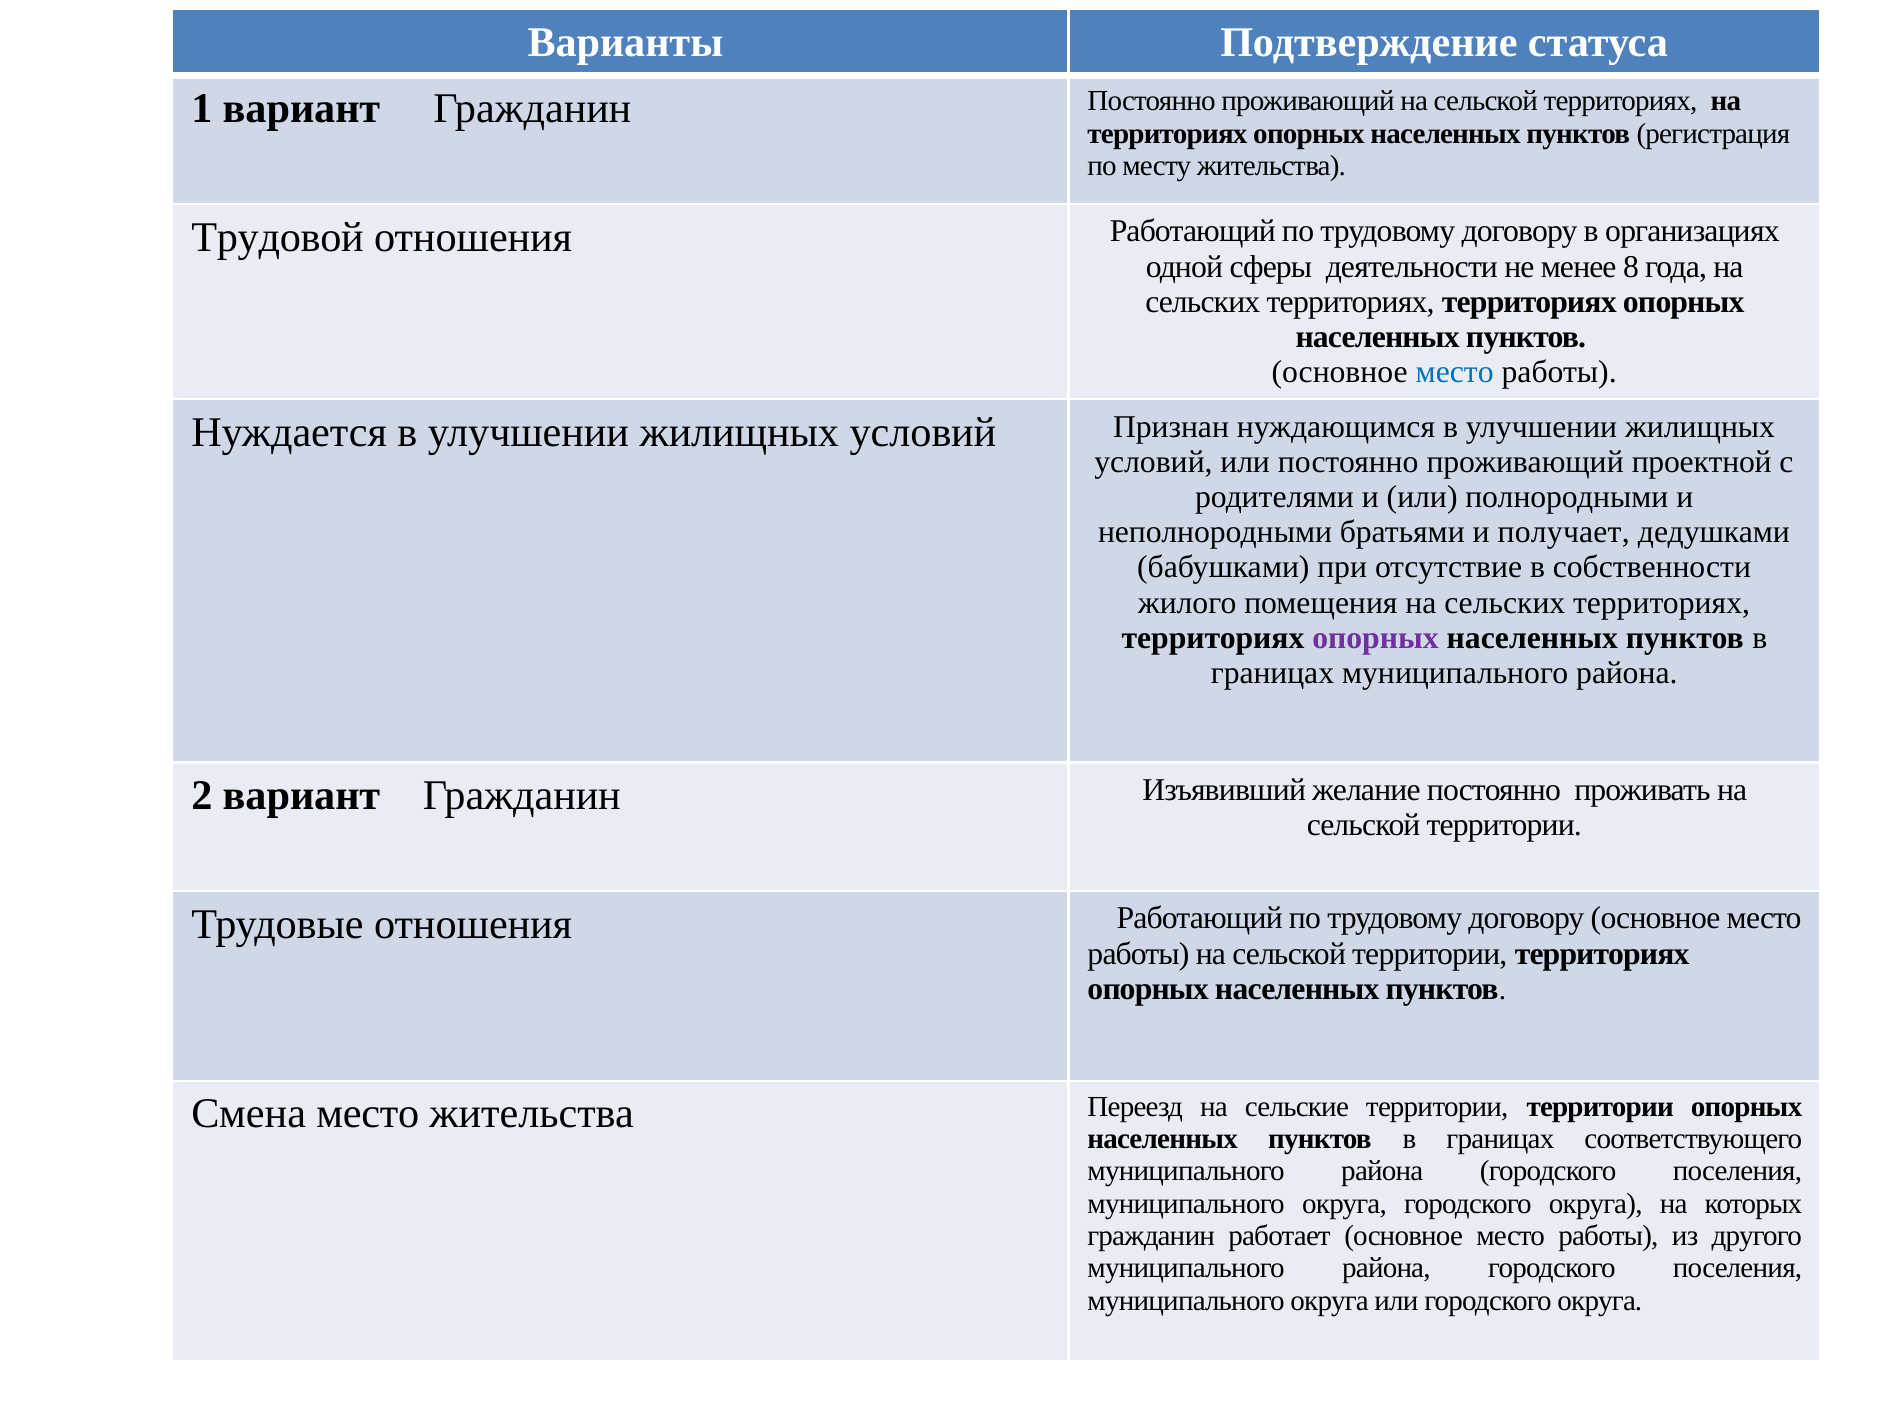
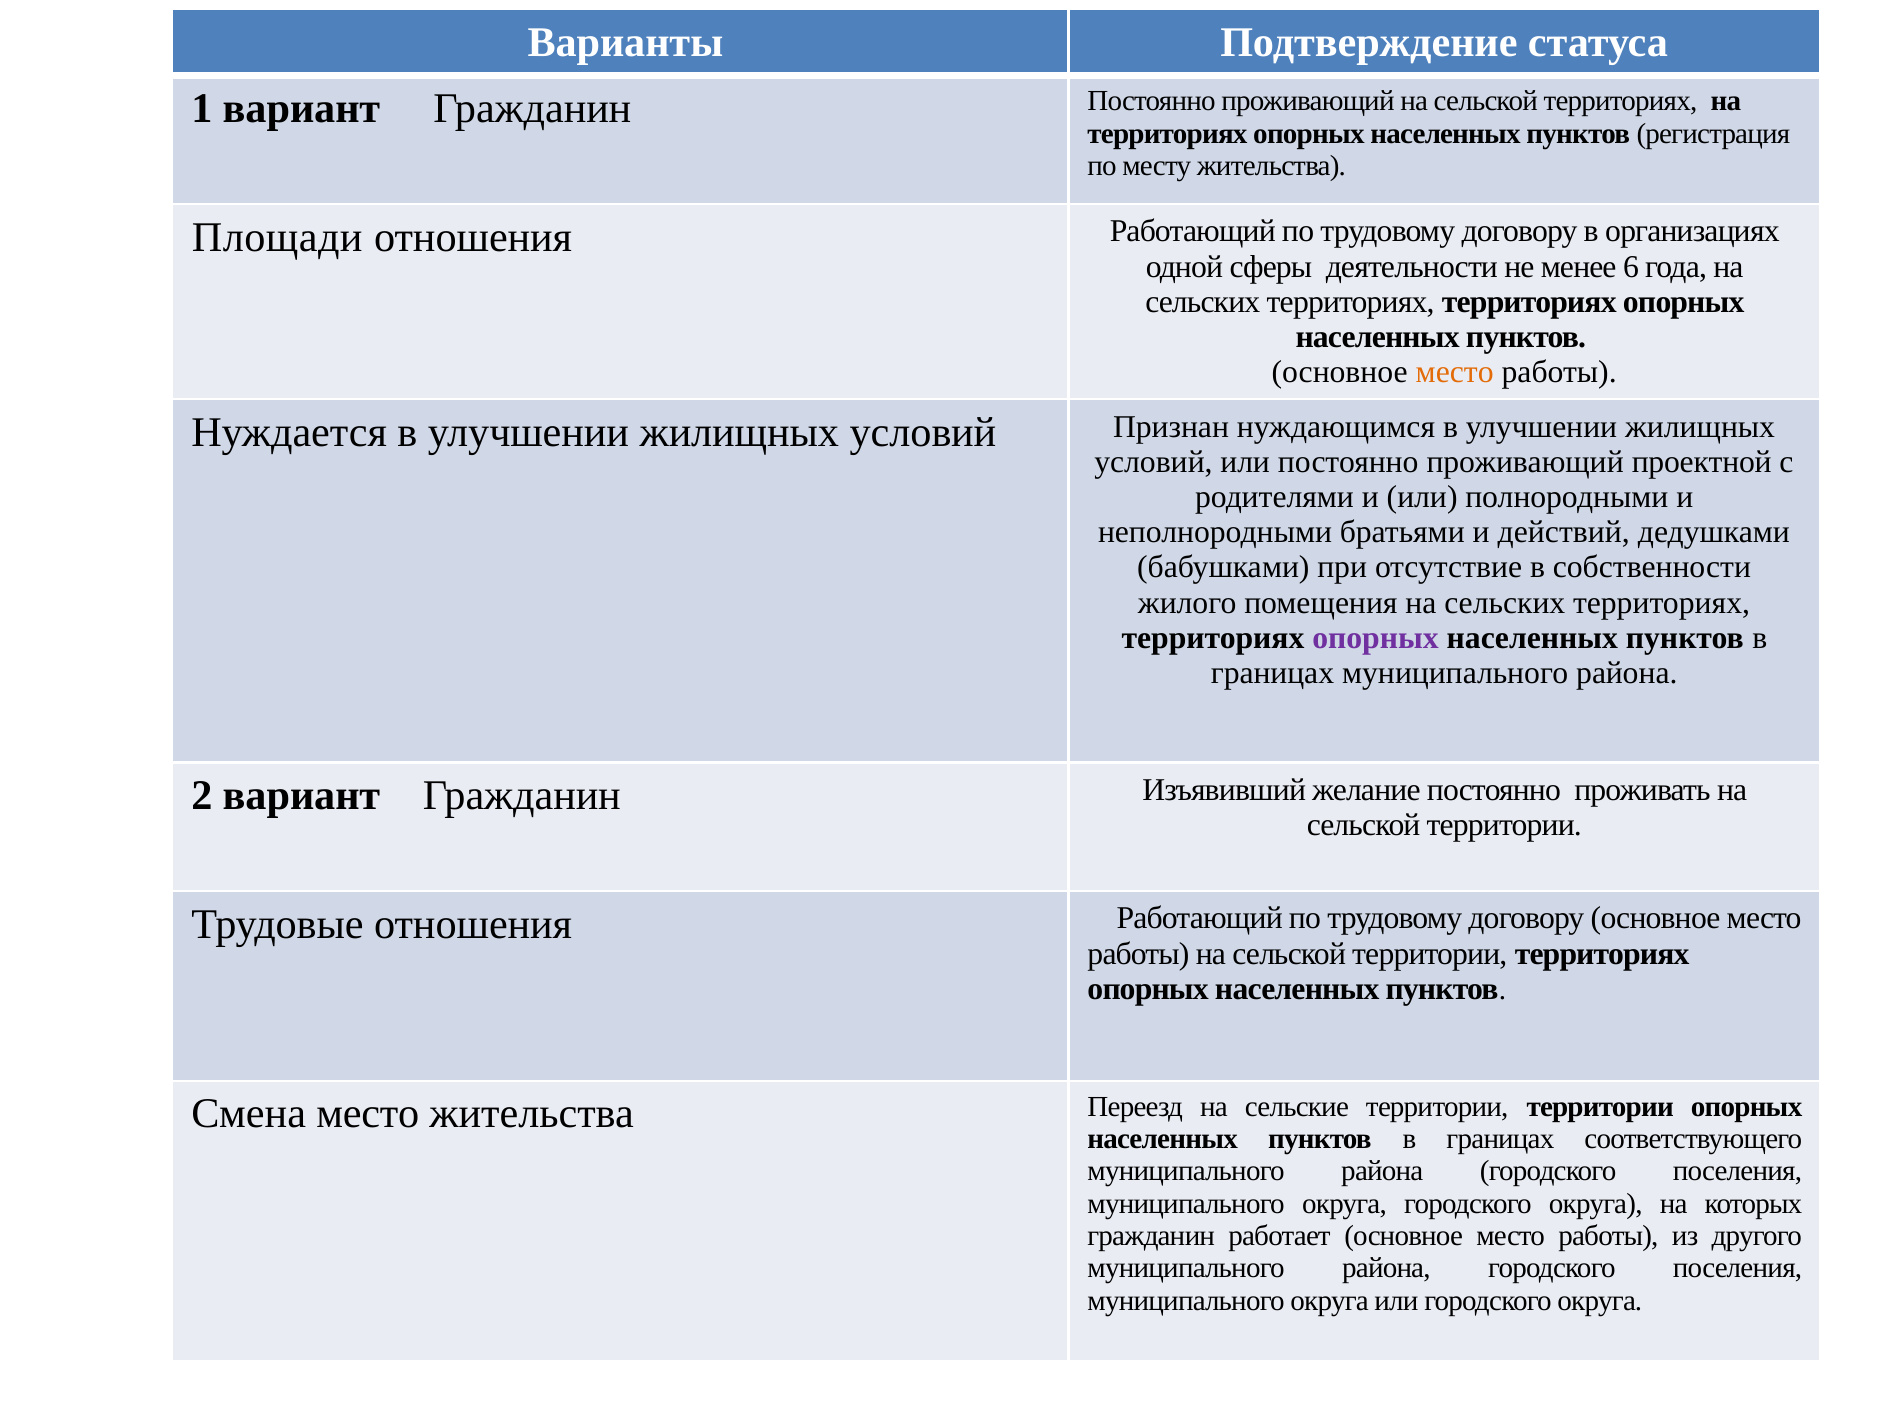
Трудовой: Трудовой -> Площади (277, 237)
8: 8 -> 6 (1631, 267)
место colour: blue -> orange (1455, 372)
получает: получает -> действий (1564, 532)
